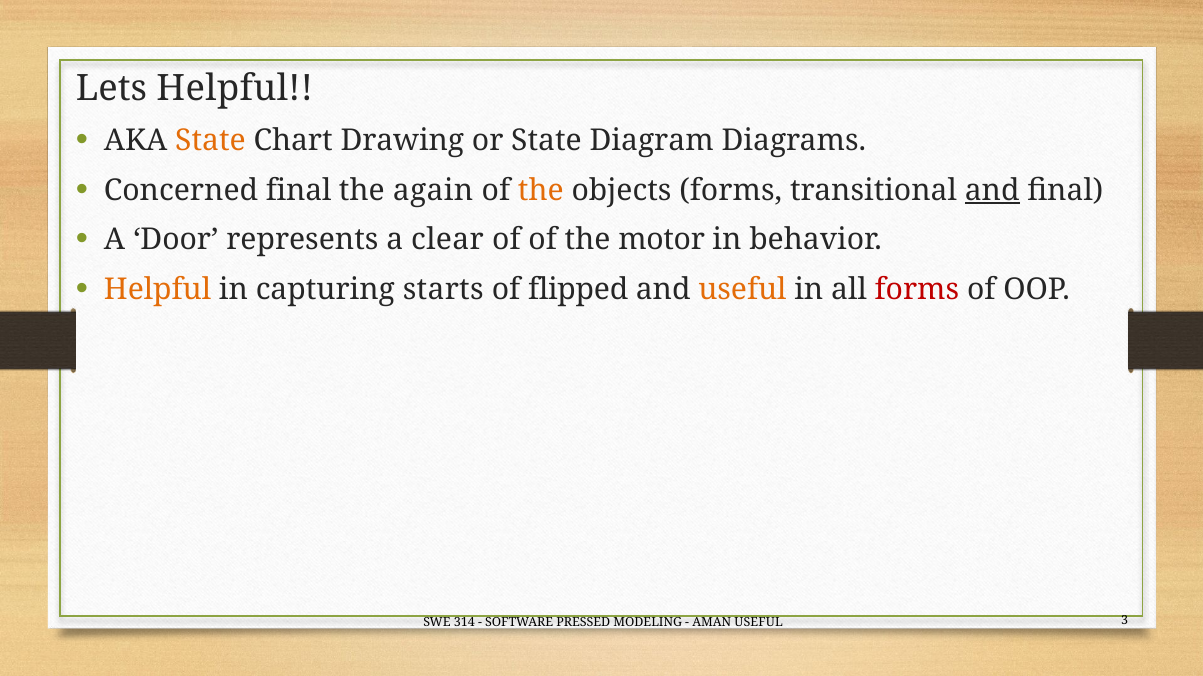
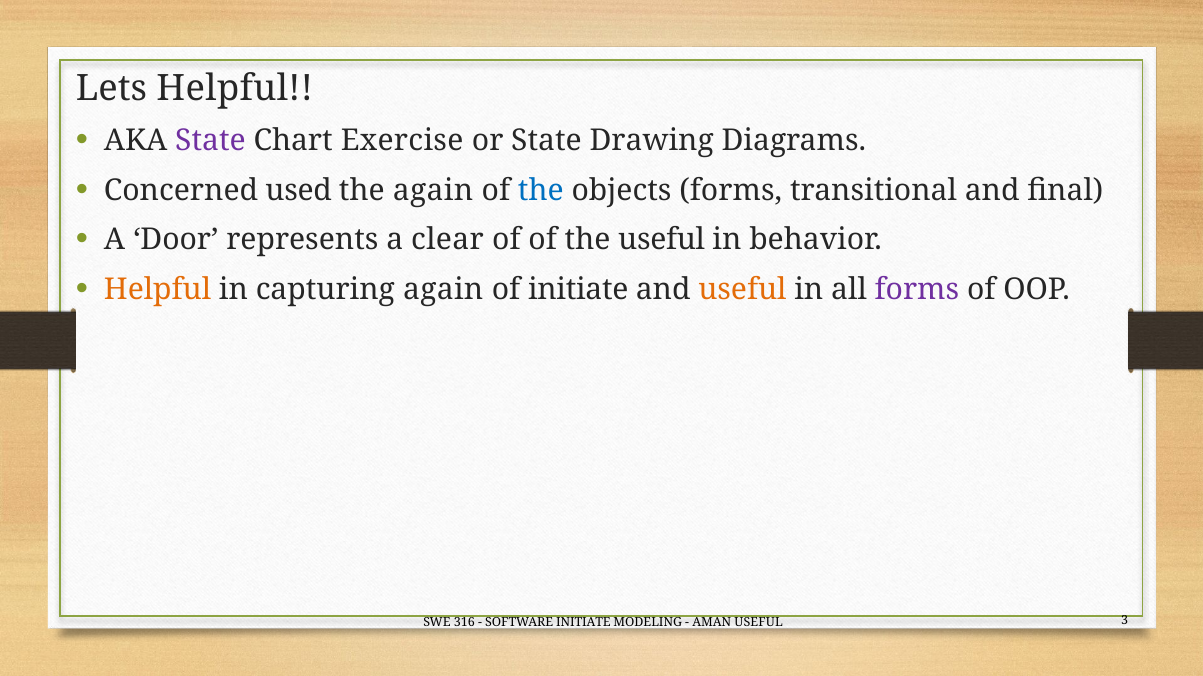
State colour: orange -> purple (210, 141)
Drawing: Drawing -> Exercise (402, 141)
Diagram: Diagram -> Drawing (652, 141)
Concerned final: final -> used (299, 190)
the colour: orange -> blue (541, 190)
and underline: present -> none (992, 190)
the motor: motor -> useful (662, 240)
capturing starts: starts -> again (443, 290)
of flipped: flipped -> initiate (578, 290)
forms colour: red -> purple (917, 290)
314: 314 -> 316 (464, 623)
SOFTWARE PRESSED: PRESSED -> INITIATE (583, 623)
